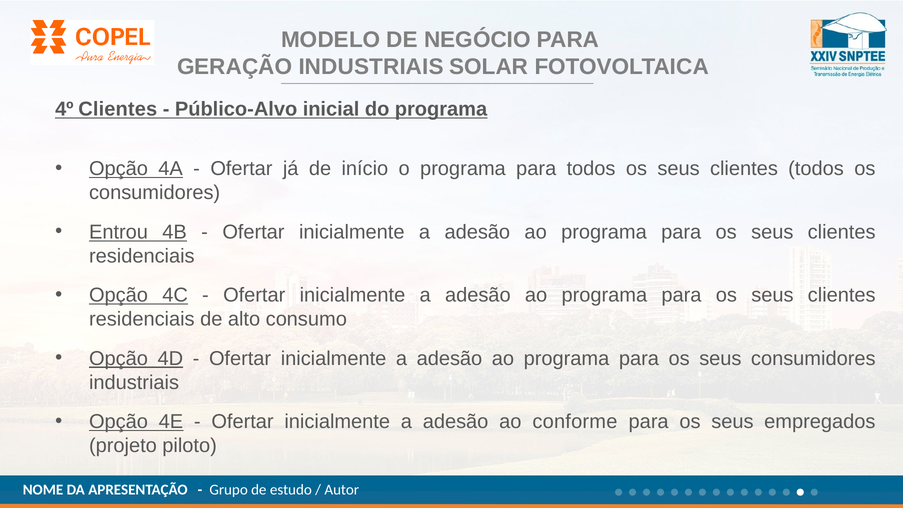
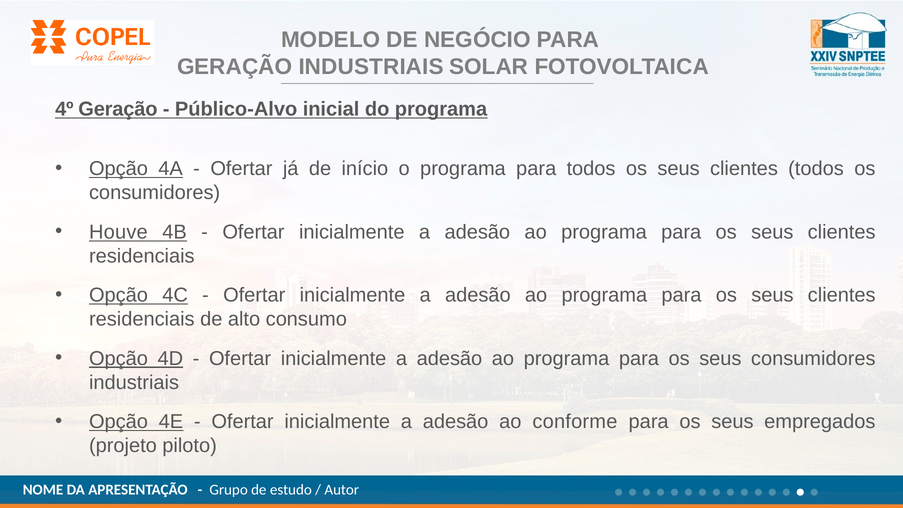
4º Clientes: Clientes -> Geração (118, 109)
Entrou: Entrou -> Houve (118, 232)
